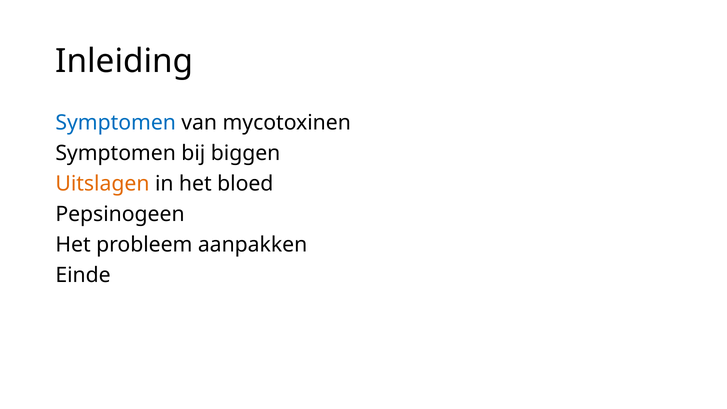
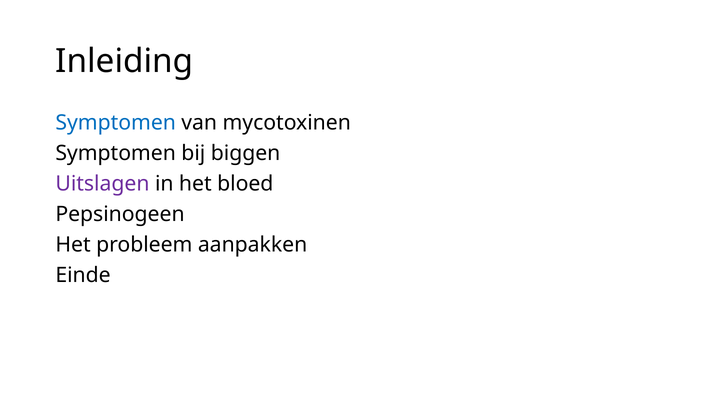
Uitslagen colour: orange -> purple (102, 184)
